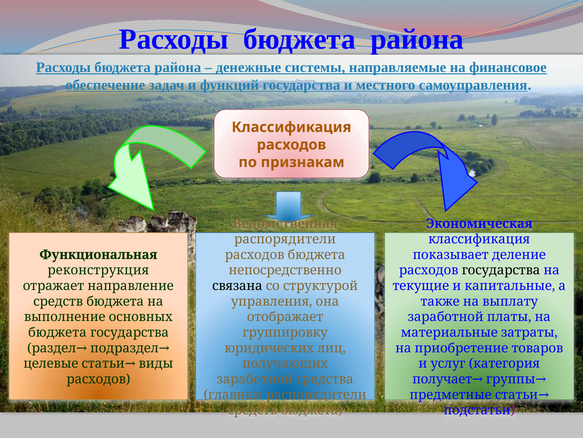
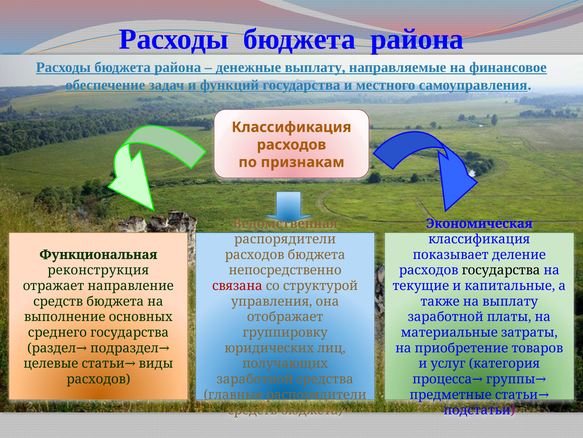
денежные системы: системы -> выплату (315, 67)
связана colour: black -> red (237, 285)
бюджета: бюджета -> среднего (57, 332)
получает: получает -> процесса (442, 379)
